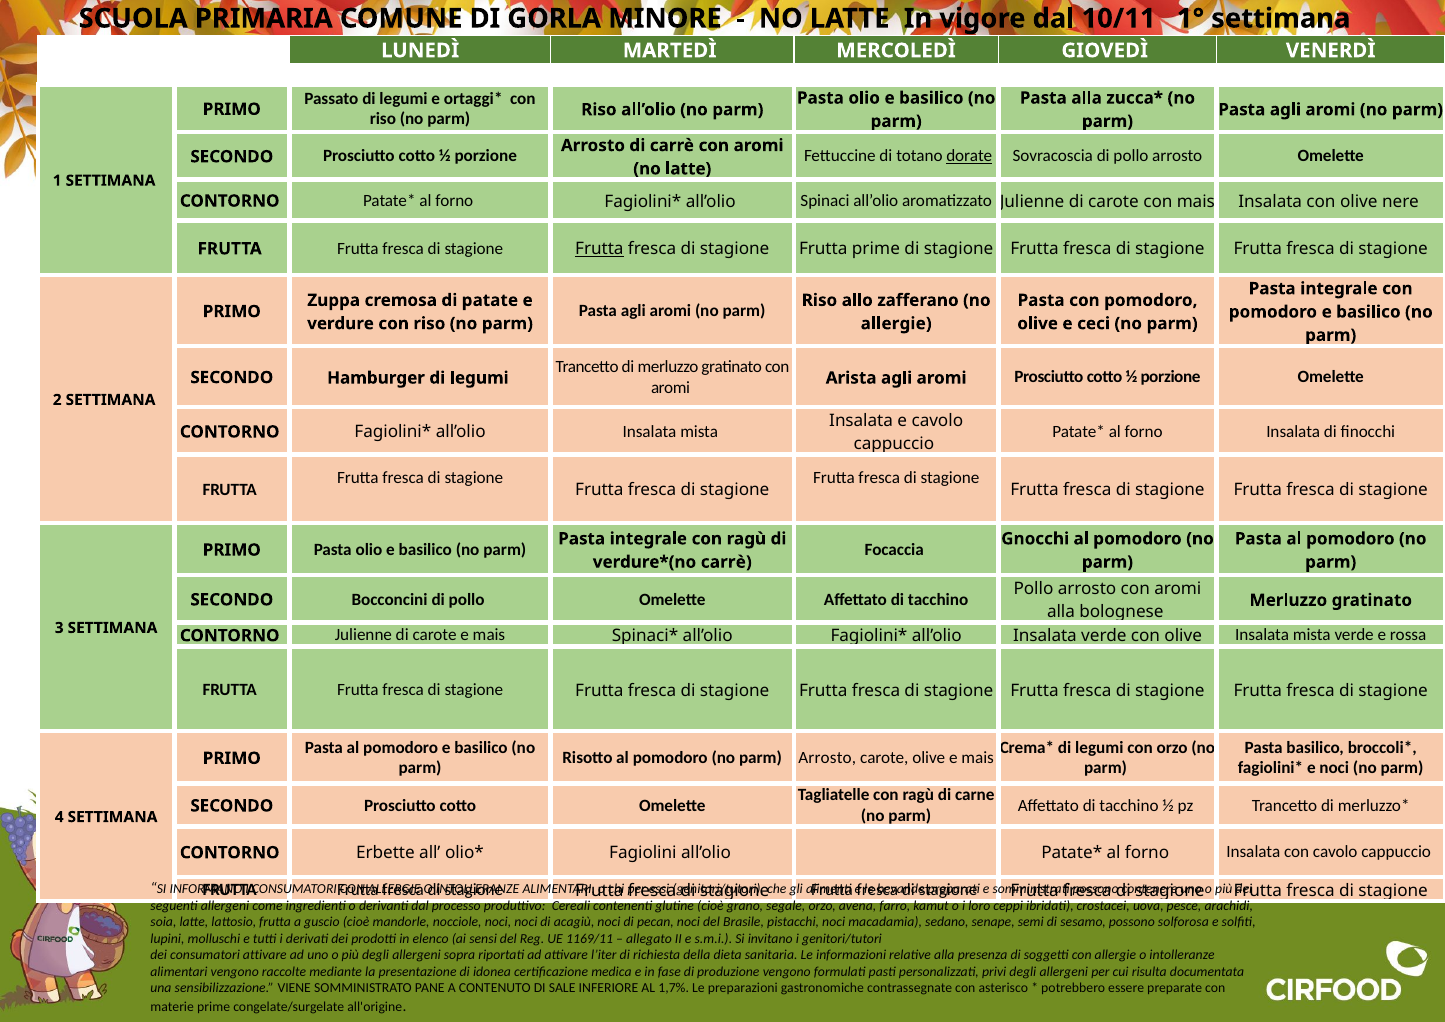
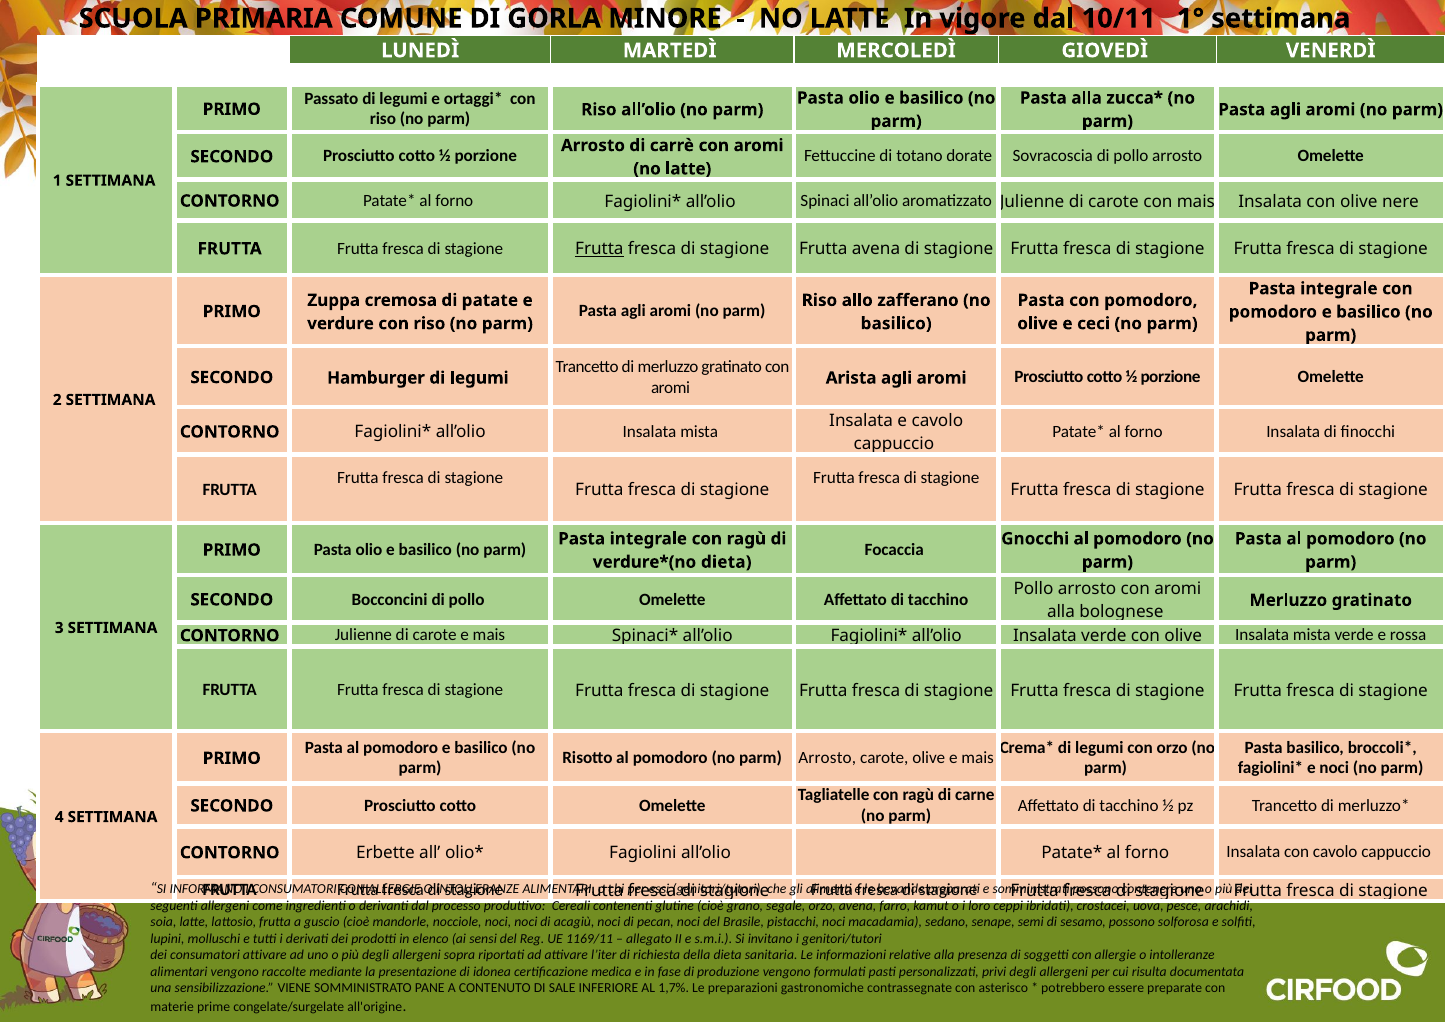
dorate underline: present -> none (969, 156)
Frutta prime: prime -> avena (876, 249)
allergie: allergie -> basilico (896, 323)
carrè: carrè -> dieta (726, 562)
